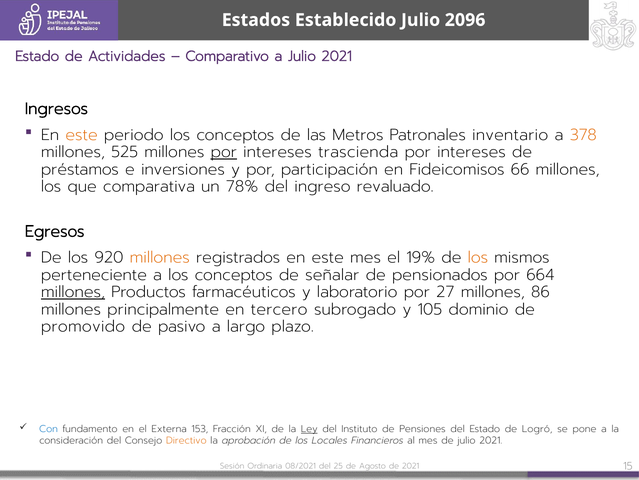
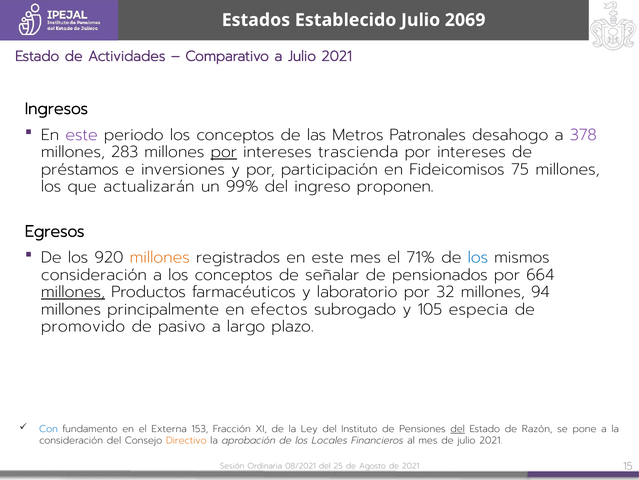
2096: 2096 -> 2069 (465, 20)
este colour: orange -> purple (82, 135)
inventario: inventario -> desahogo (510, 135)
378 colour: orange -> purple (583, 135)
525: 525 -> 283 (125, 152)
66: 66 -> 75 (520, 169)
comparativa: comparativa -> actualizarán (149, 186)
78%: 78% -> 99% (242, 186)
revaluado: revaluado -> proponen (395, 186)
19%: 19% -> 71% (421, 257)
los colour: orange -> blue (478, 257)
perteneciente: perteneciente -> consideración (94, 274)
27: 27 -> 32 (445, 292)
86: 86 -> 94 (540, 292)
tercero: tercero -> efectos (279, 309)
dominio: dominio -> especia (478, 309)
Ley underline: present -> none (309, 428)
del underline: none -> present (458, 428)
Logró: Logró -> Razón (537, 428)
